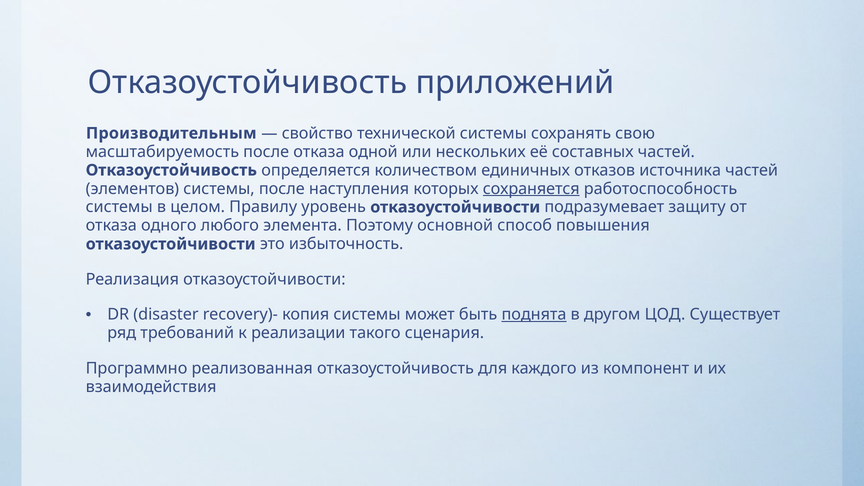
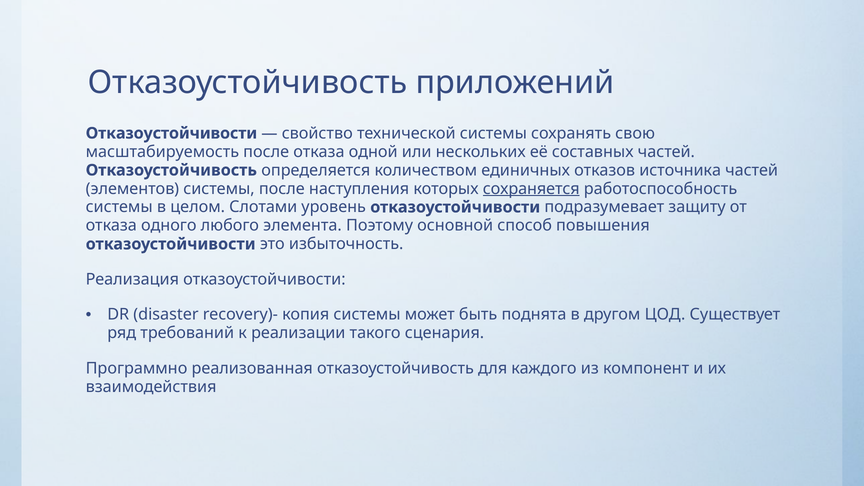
Производительным: Производительным -> Отказоустойчивости (171, 133)
Правилу: Правилу -> Слотами (263, 207)
поднята underline: present -> none (534, 315)
